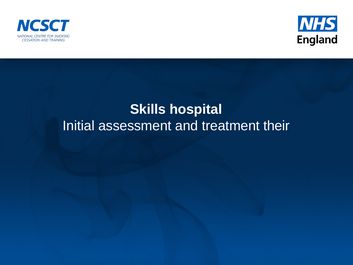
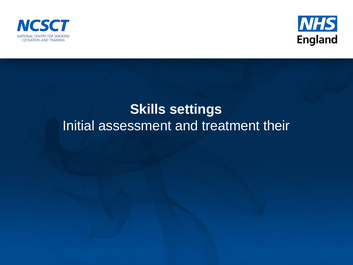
hospital: hospital -> settings (196, 109)
